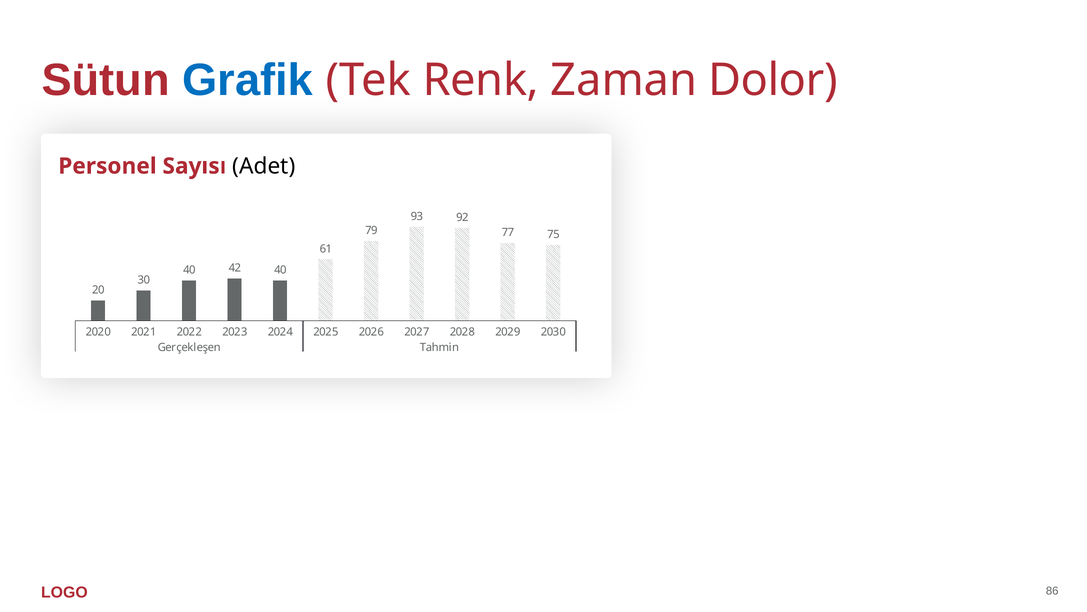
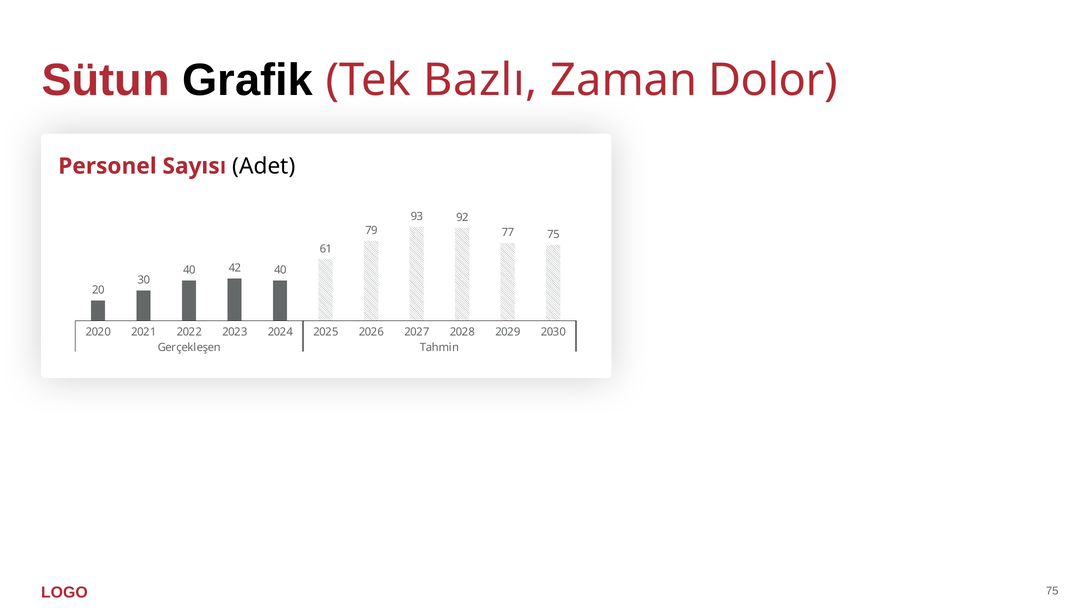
Grafik colour: blue -> black (248, 80)
Renk: Renk -> Bazlı (480, 80)
86: 86 -> 75 (1052, 590)
